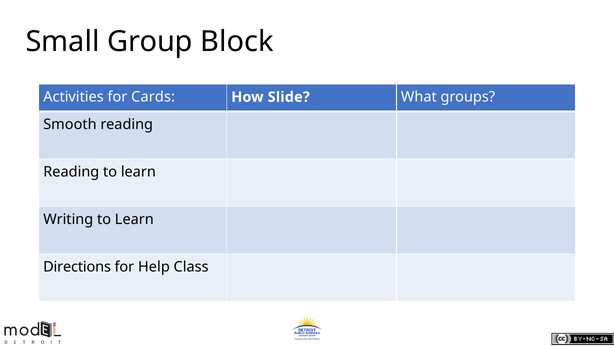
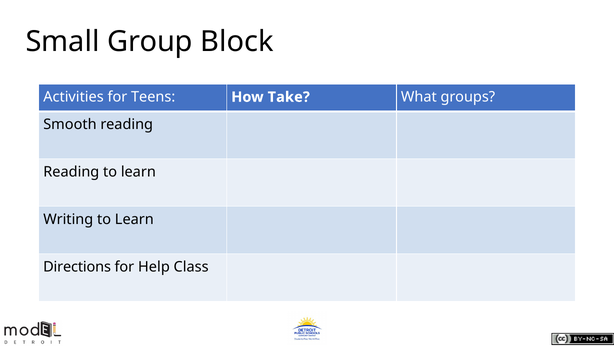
Cards: Cards -> Teens (153, 97)
Slide: Slide -> Take (289, 97)
